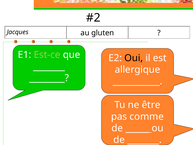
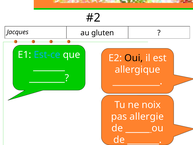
Est-ce colour: light green -> light blue (47, 55)
être: être -> noix (151, 105)
comme: comme -> allergie (147, 116)
